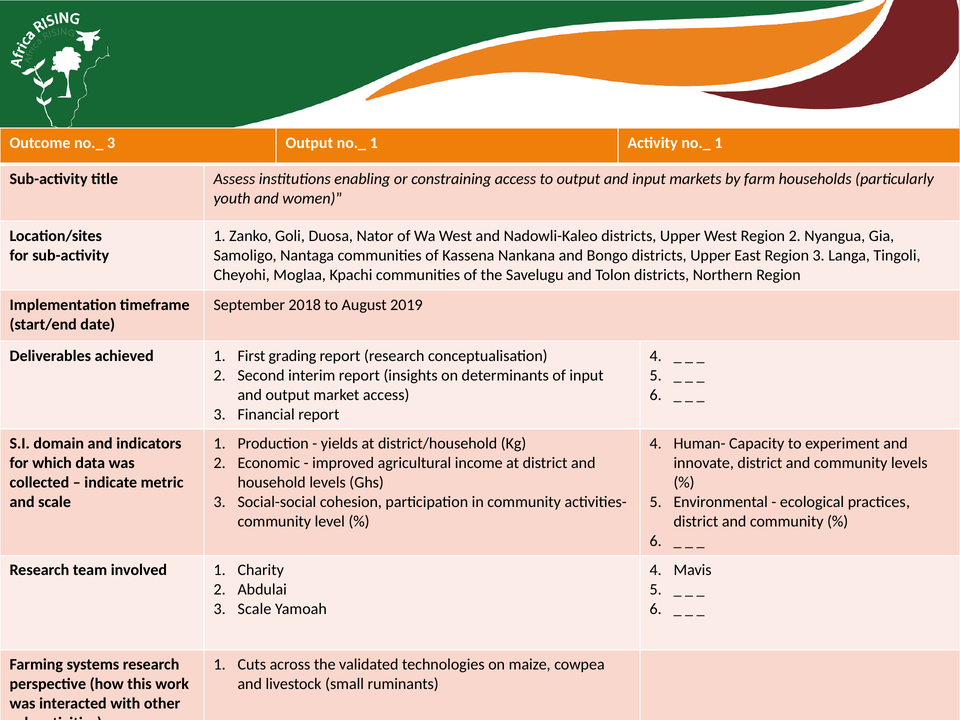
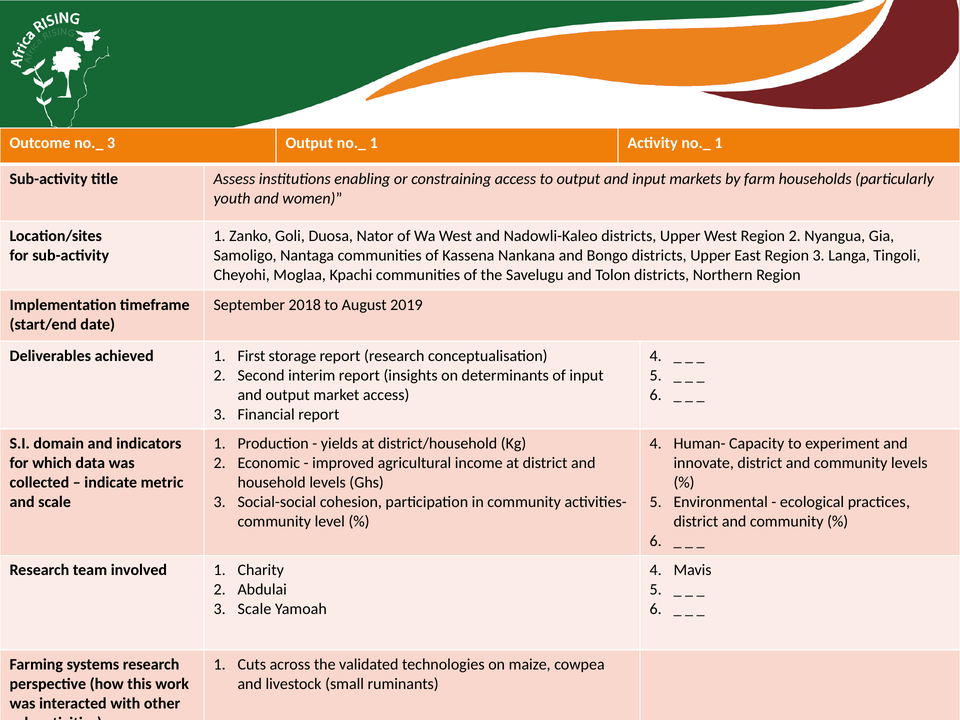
grading: grading -> storage (292, 356)
